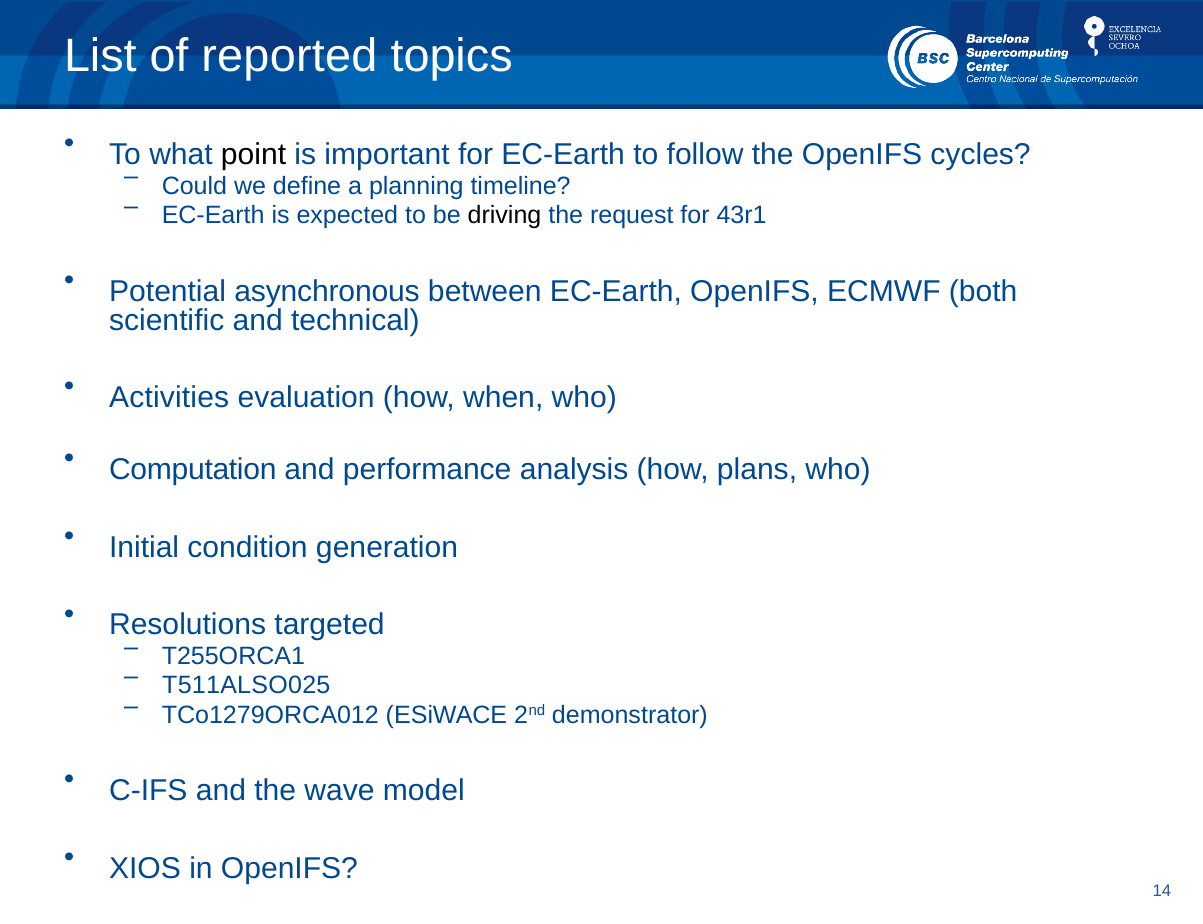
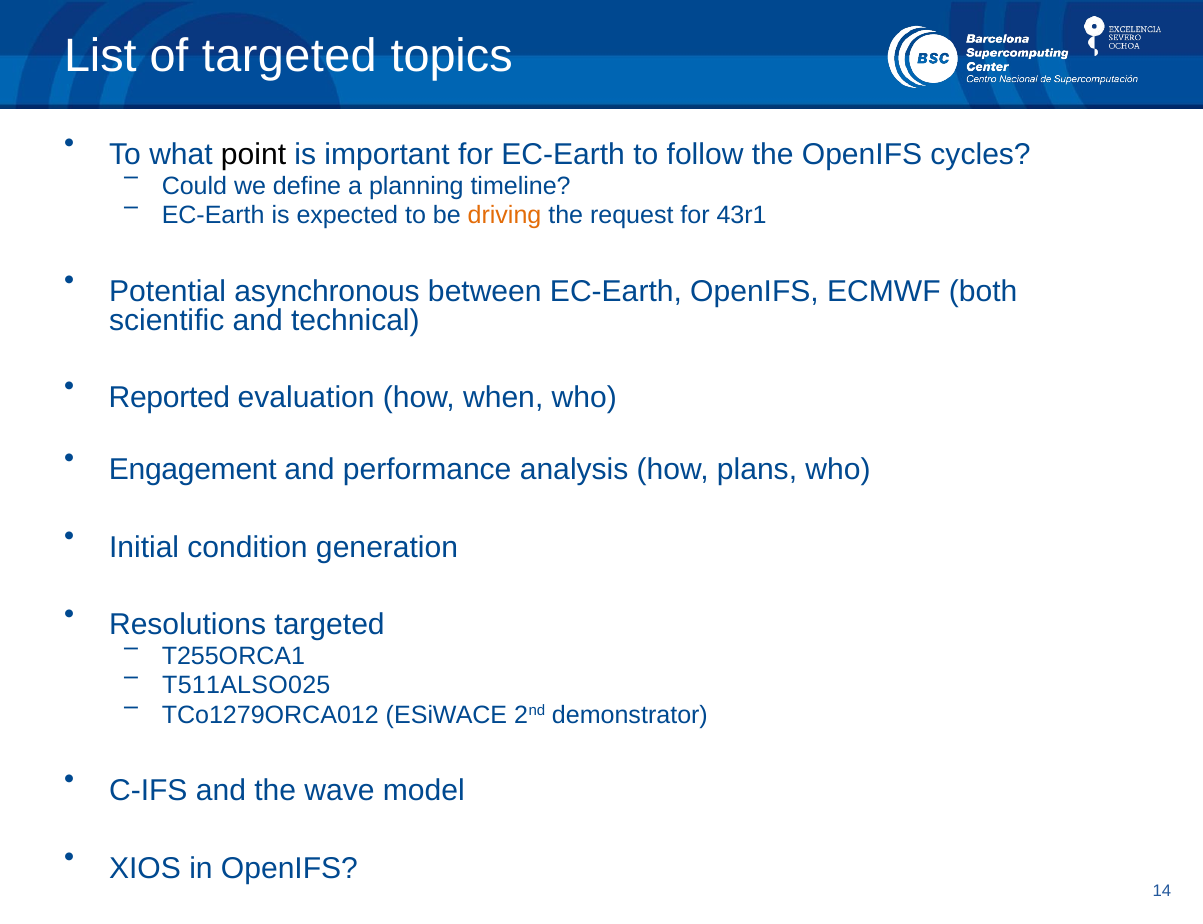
of reported: reported -> targeted (289, 56)
driving colour: black -> orange (505, 215)
Activities: Activities -> Reported (169, 398)
Computation: Computation -> Engagement (193, 469)
